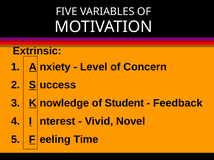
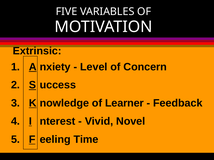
Student: Student -> Learner (124, 103)
